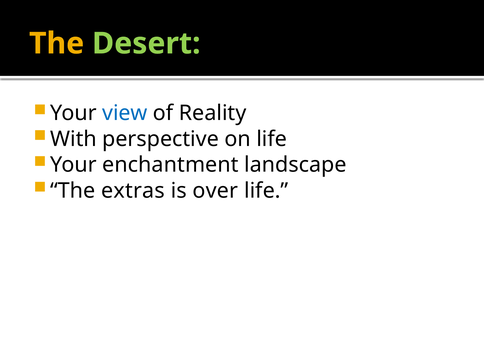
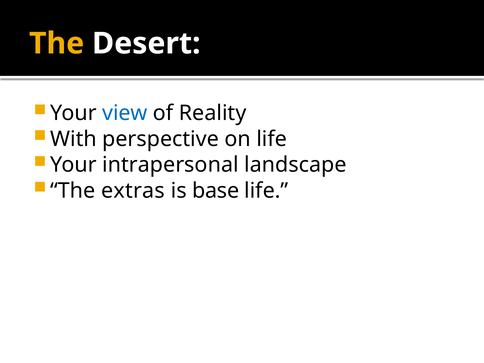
Desert colour: light green -> white (146, 43)
enchantment: enchantment -> intrapersonal (170, 165)
over: over -> base (216, 191)
